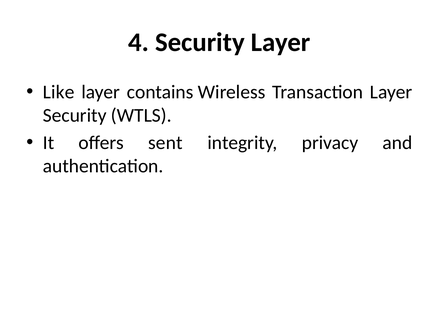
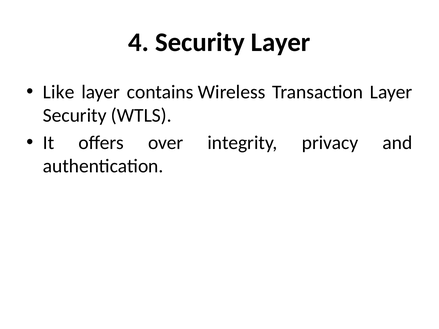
sent: sent -> over (166, 143)
